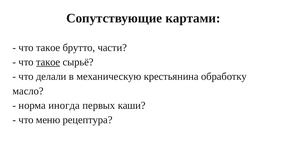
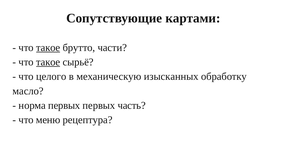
такое underline: none -> present (48, 48)
делали: делали -> целого (51, 76)
крестьянина: крестьянина -> изысканных (171, 76)
норма иногда: иногда -> первых (64, 105)
каши: каши -> часть (132, 105)
